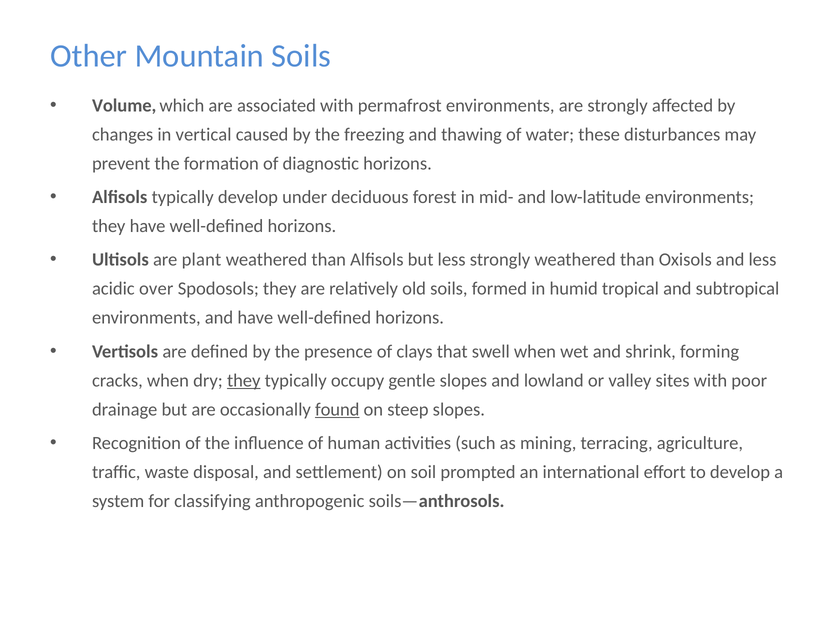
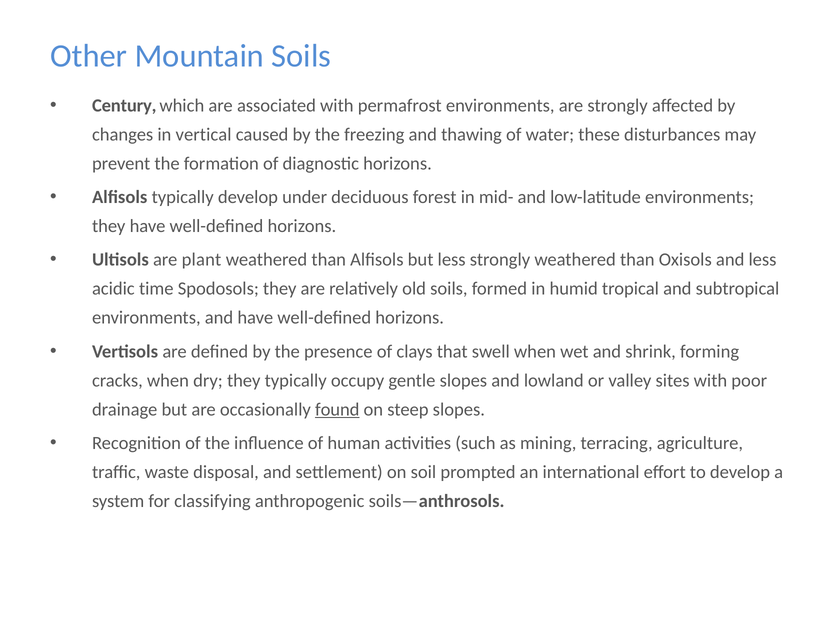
Volume: Volume -> Century (124, 106)
over: over -> time (156, 289)
they underline: present -> none (244, 380)
